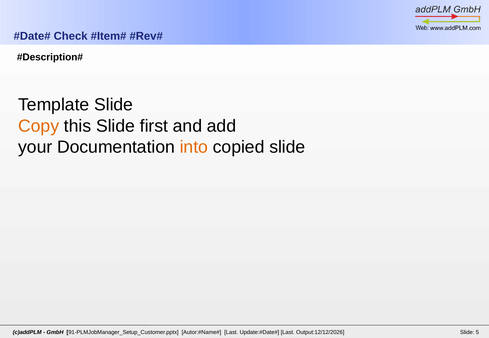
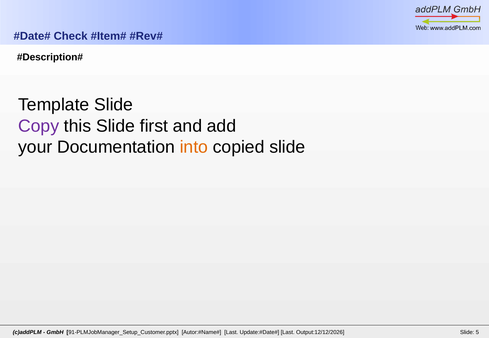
Copy colour: orange -> purple (39, 126)
